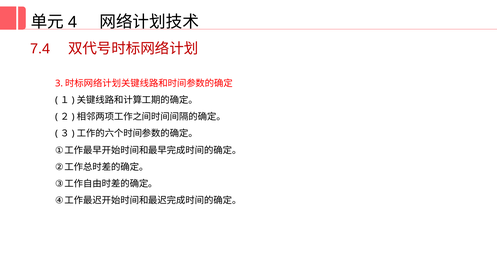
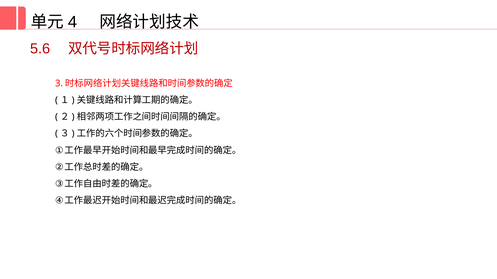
7.4: 7.4 -> 5.6 (40, 49)
